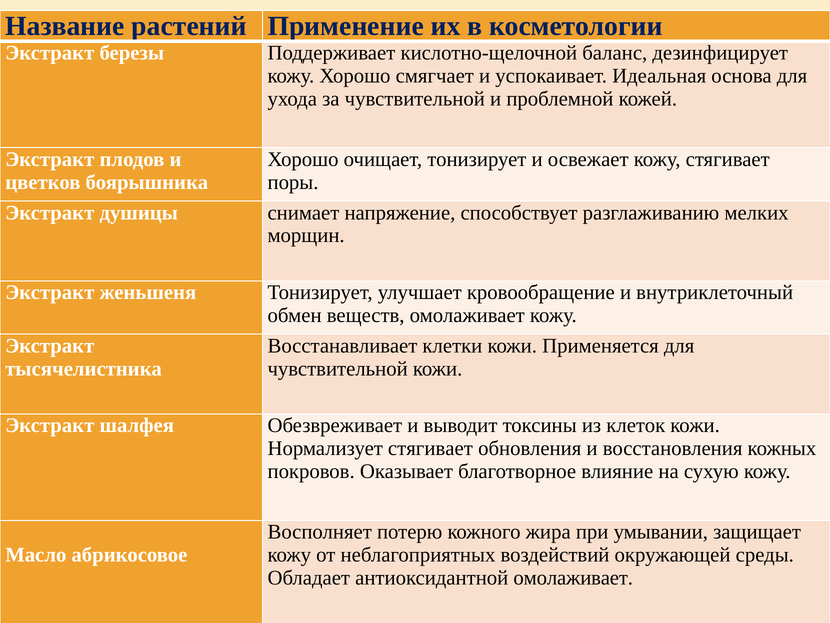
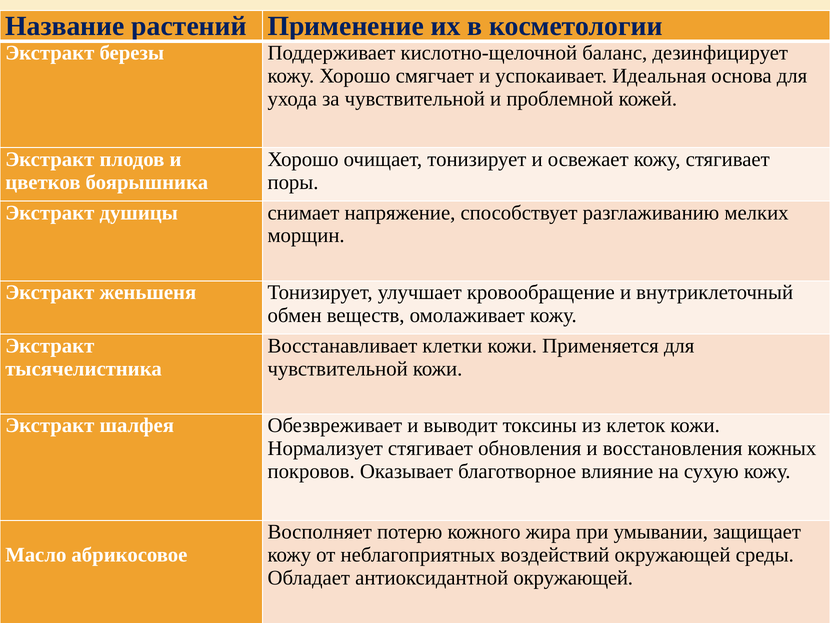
антиоксидантной омолаживает: омолаживает -> окружающей (573, 578)
